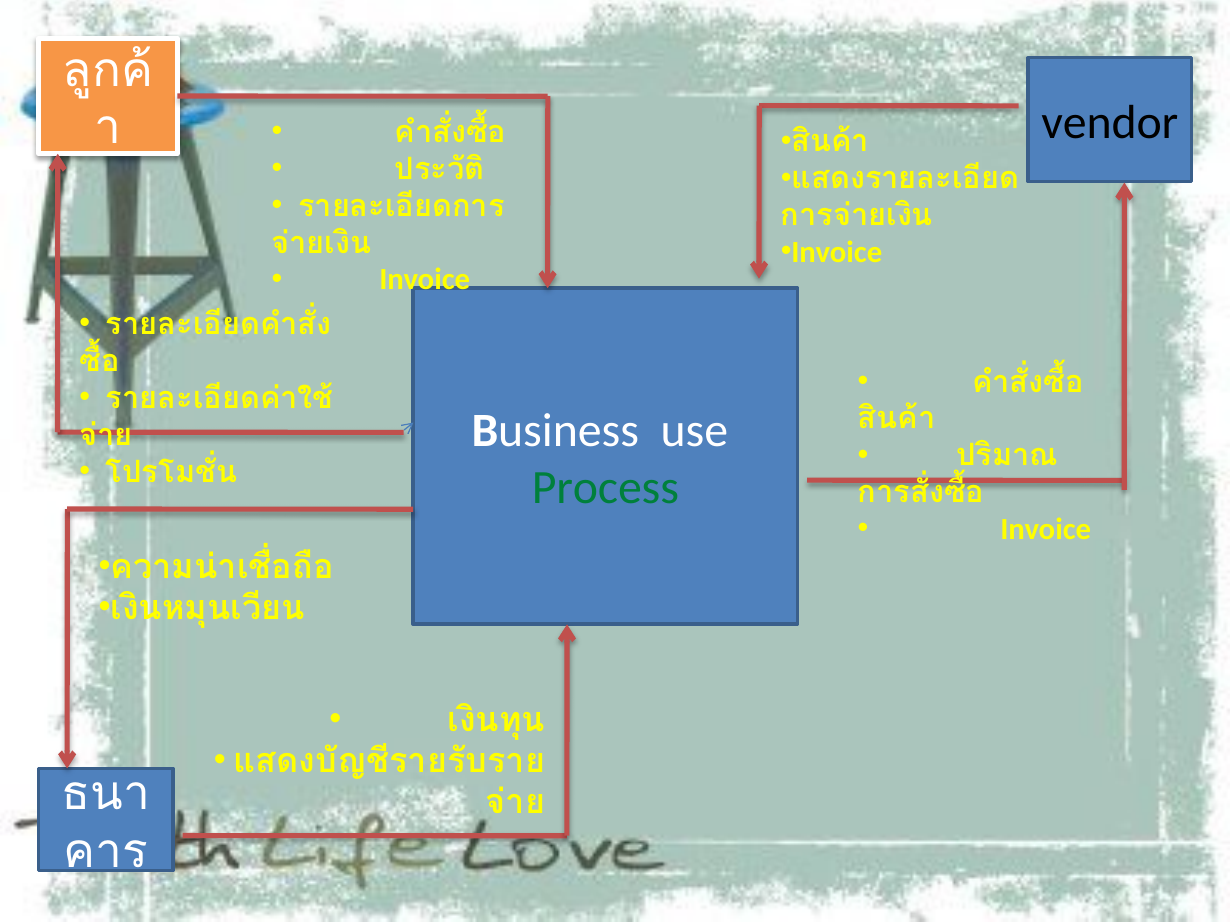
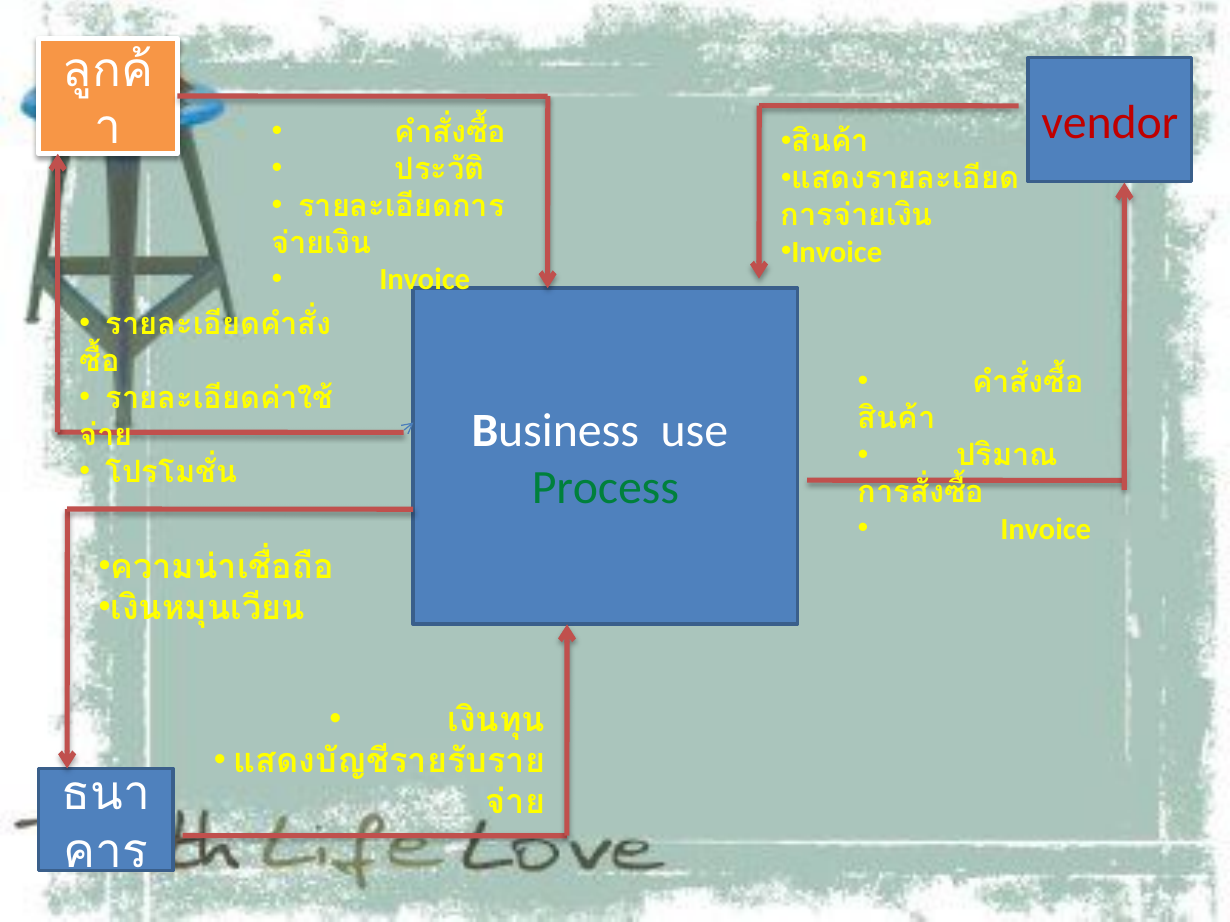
vendor colour: black -> red (1110, 123)
